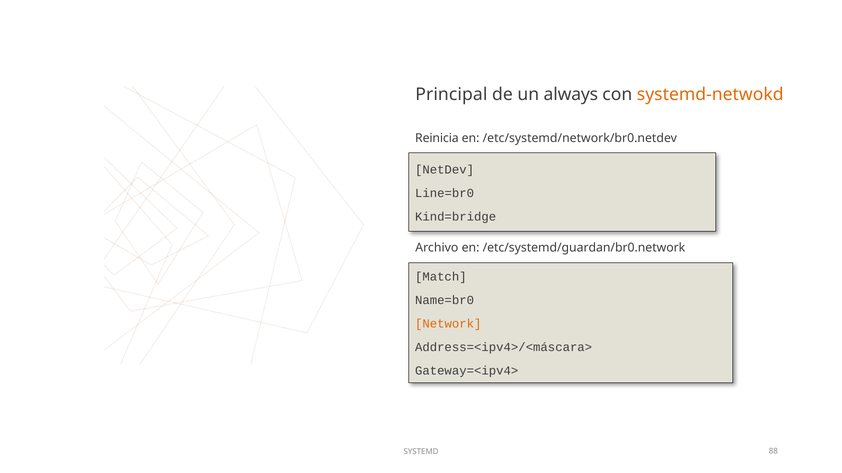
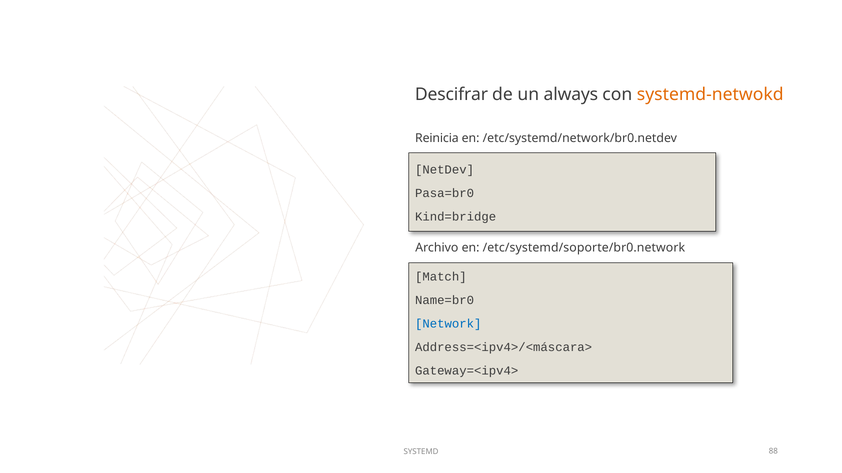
Principal: Principal -> Descifrar (452, 94)
Line=br0: Line=br0 -> Pasa=br0 (445, 193)
/etc/systemd/guardan/br0.network: /etc/systemd/guardan/br0.network -> /etc/systemd/soporte/br0.network (584, 248)
Network colour: orange -> blue (448, 324)
